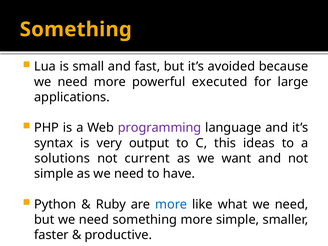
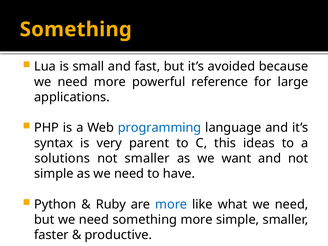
executed: executed -> reference (220, 82)
programming colour: purple -> blue (160, 128)
output: output -> parent (149, 143)
not current: current -> smaller (147, 158)
